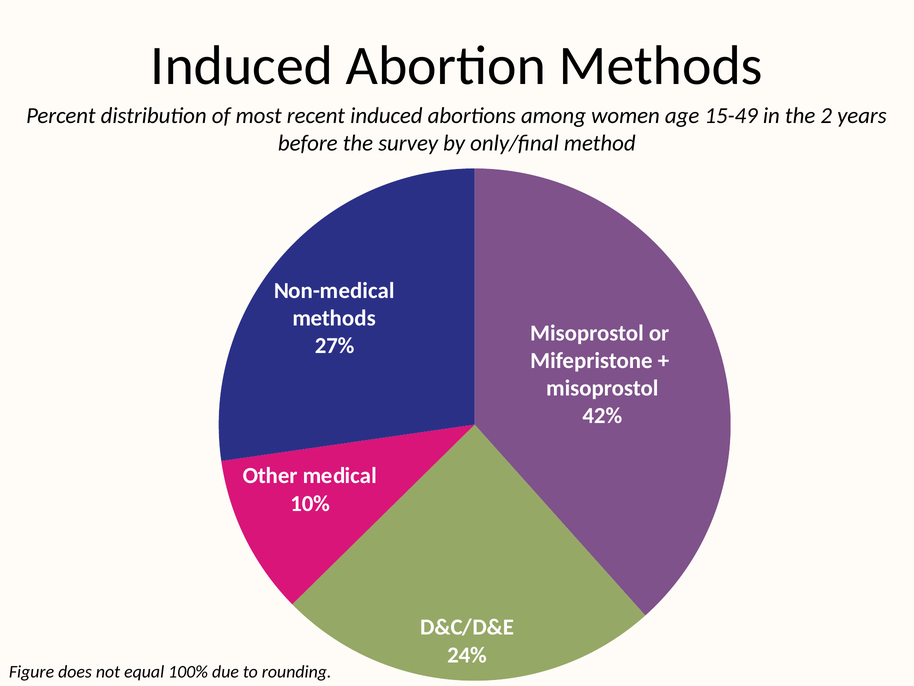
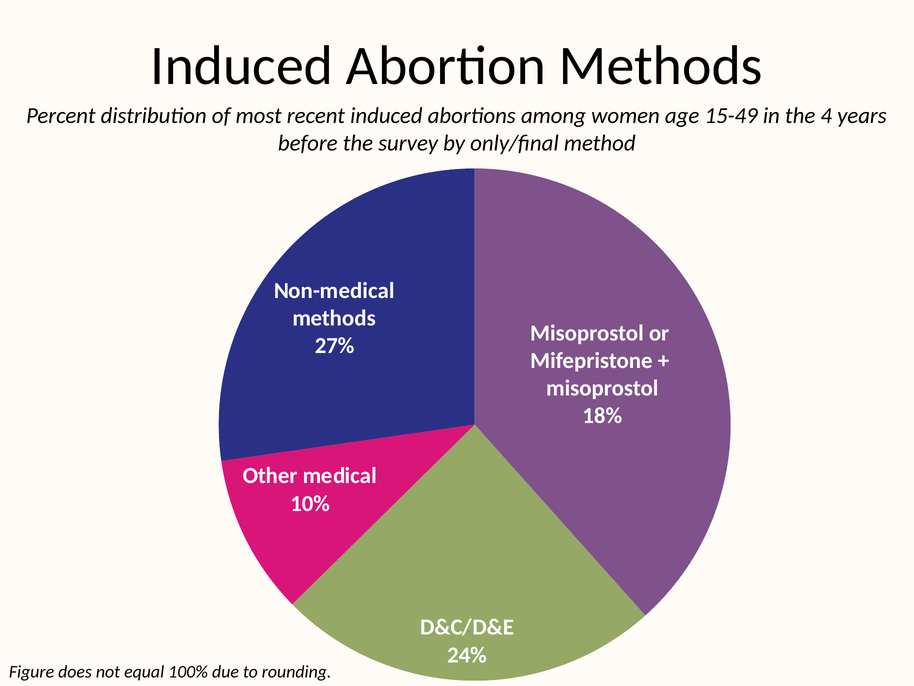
2: 2 -> 4 (826, 116)
42%: 42% -> 18% (602, 415)
